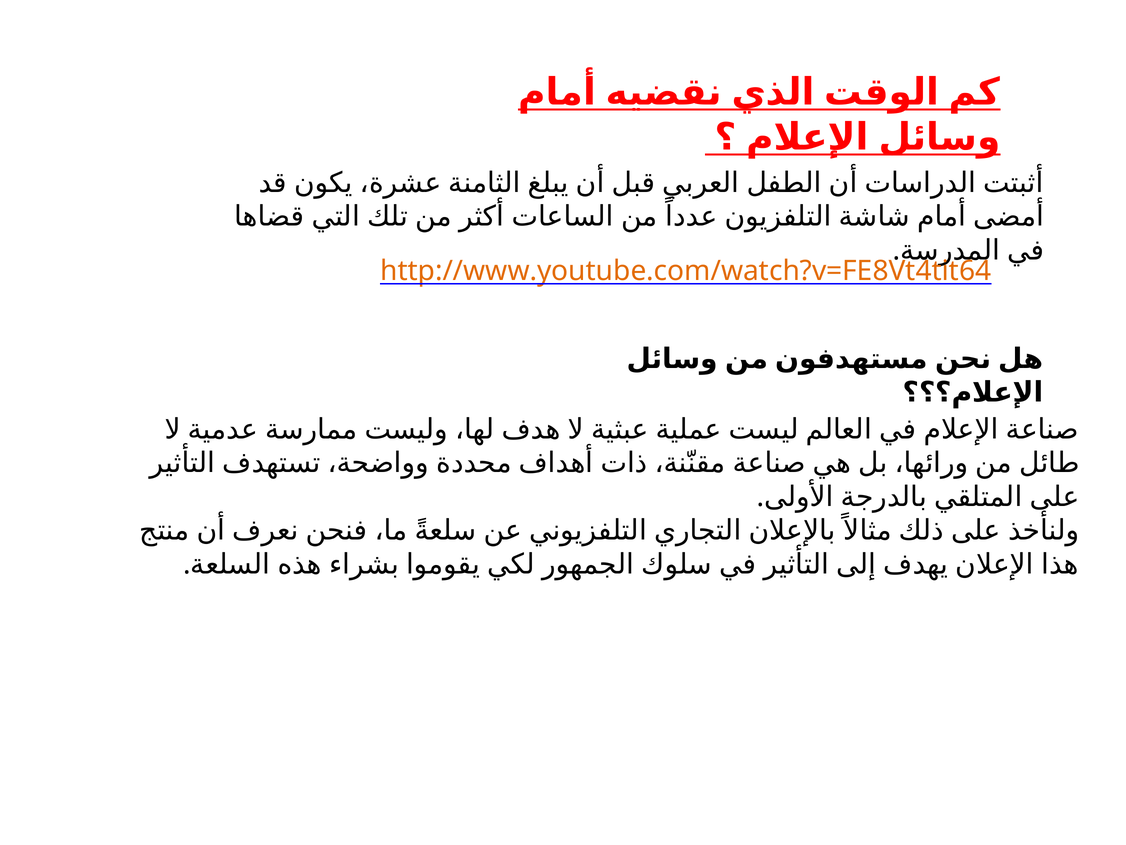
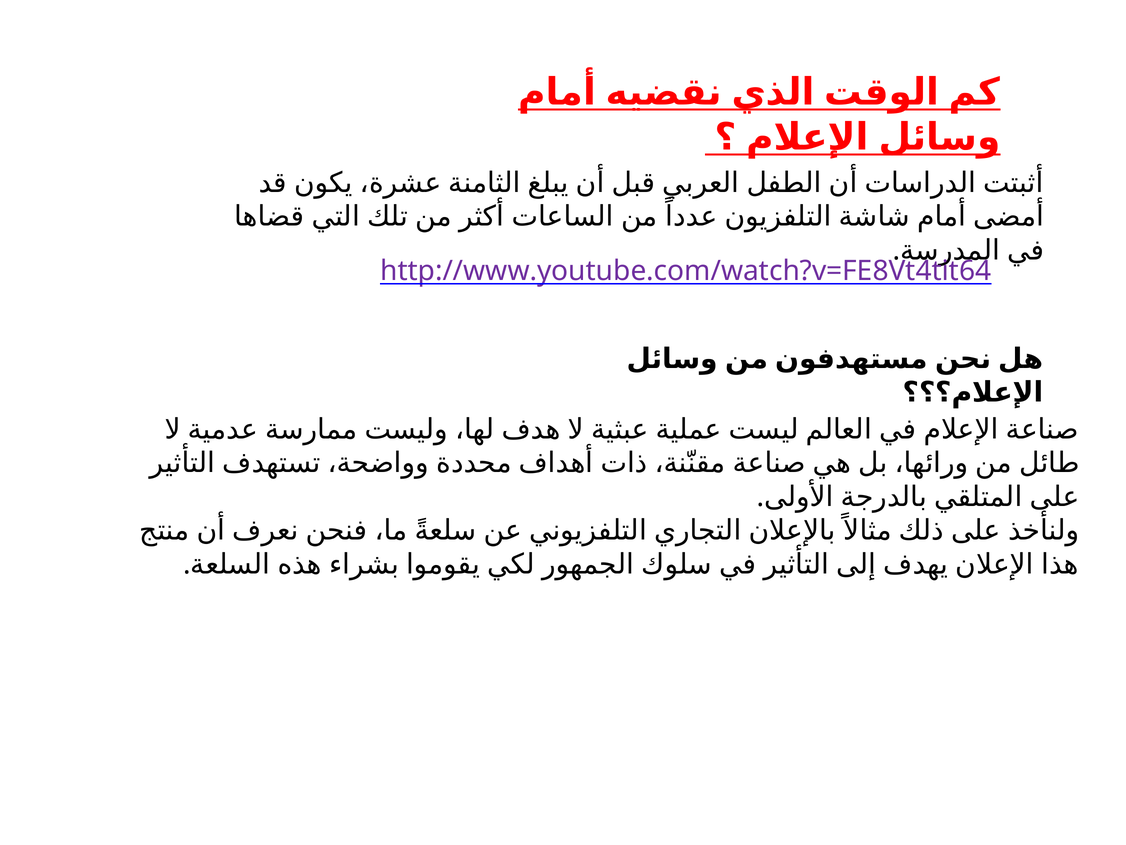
http://www.youtube.com/watch?v=FE8Vt4tit64 colour: orange -> purple (686, 271)
